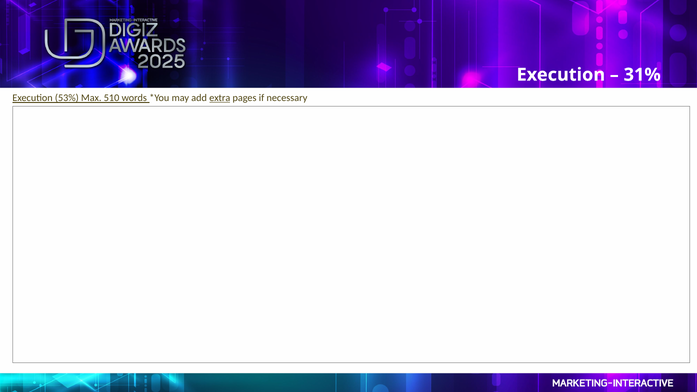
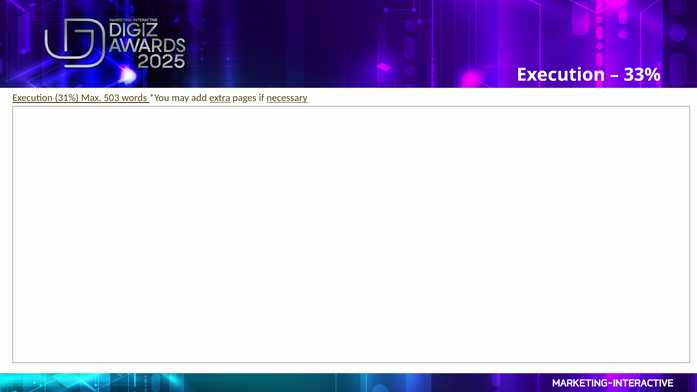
31%: 31% -> 33% (642, 75)
53%: 53% -> 31% (67, 98)
510: 510 -> 503 (112, 98)
necessary underline: none -> present (287, 98)
